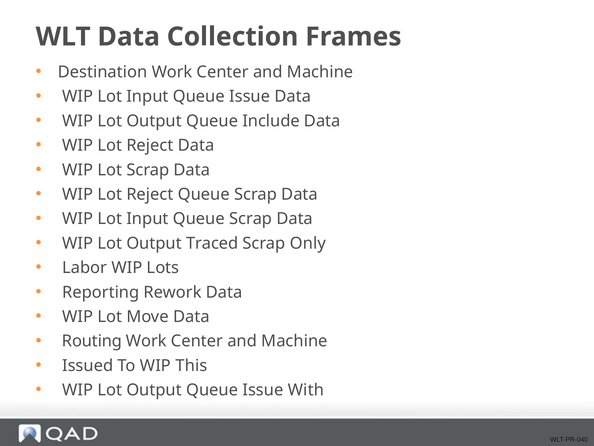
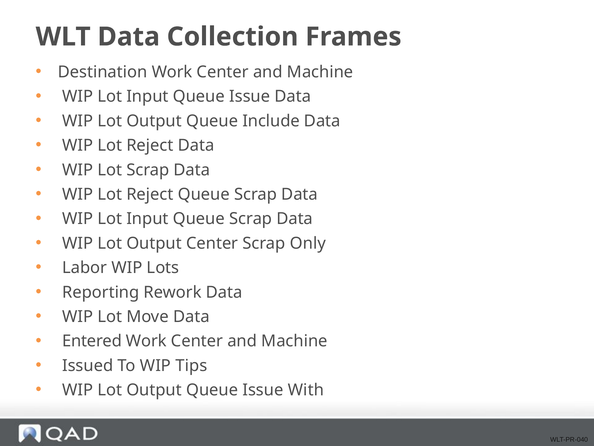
Output Traced: Traced -> Center (212, 243)
Routing: Routing -> Entered (92, 341)
This: This -> Tips (191, 365)
